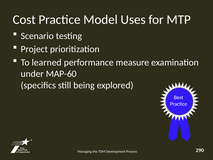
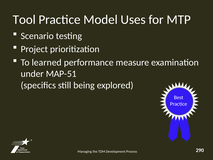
Cost: Cost -> Tool (24, 20)
MAP-60: MAP-60 -> MAP-51 (61, 74)
